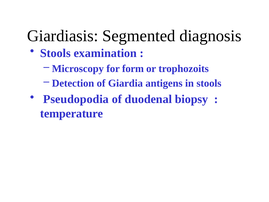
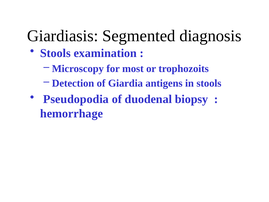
form: form -> most (133, 68)
temperature: temperature -> hemorrhage (72, 113)
